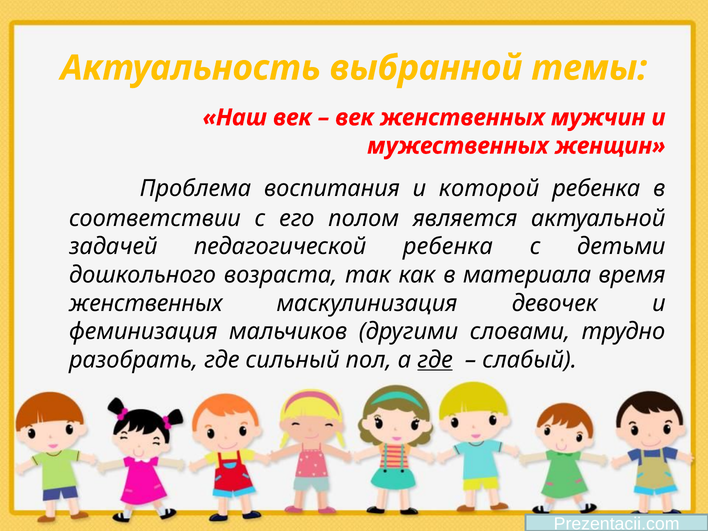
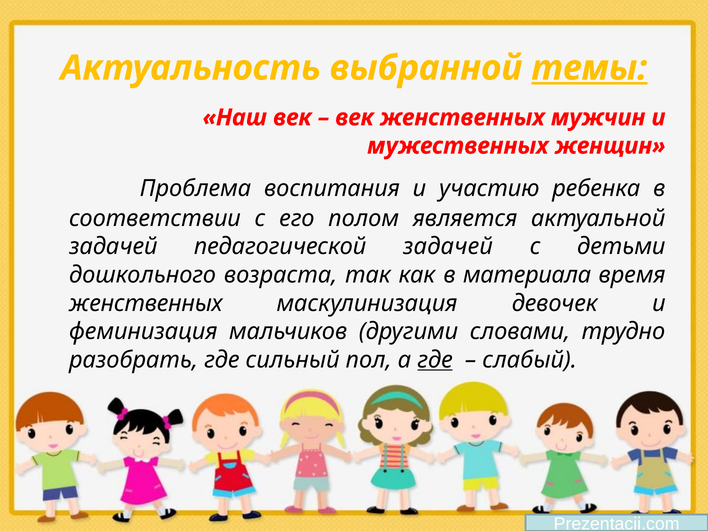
темы underline: none -> present (589, 68)
которой: которой -> участию (489, 188)
педагогической ребенка: ребенка -> задачей (448, 247)
